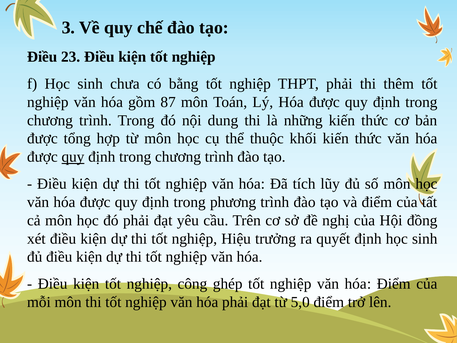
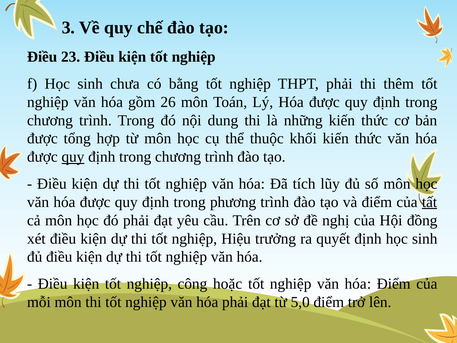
87: 87 -> 26 (168, 102)
tất underline: none -> present (430, 202)
ghép: ghép -> hoặc (228, 284)
